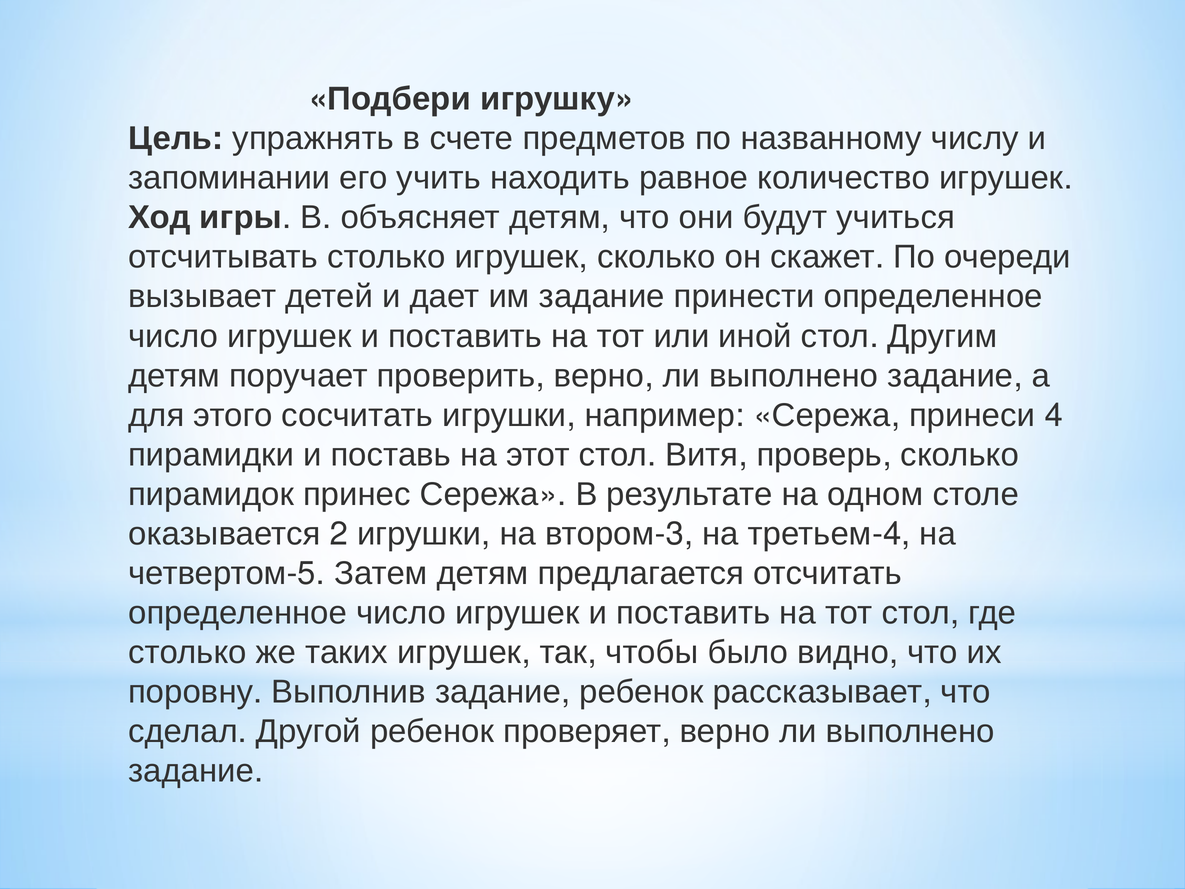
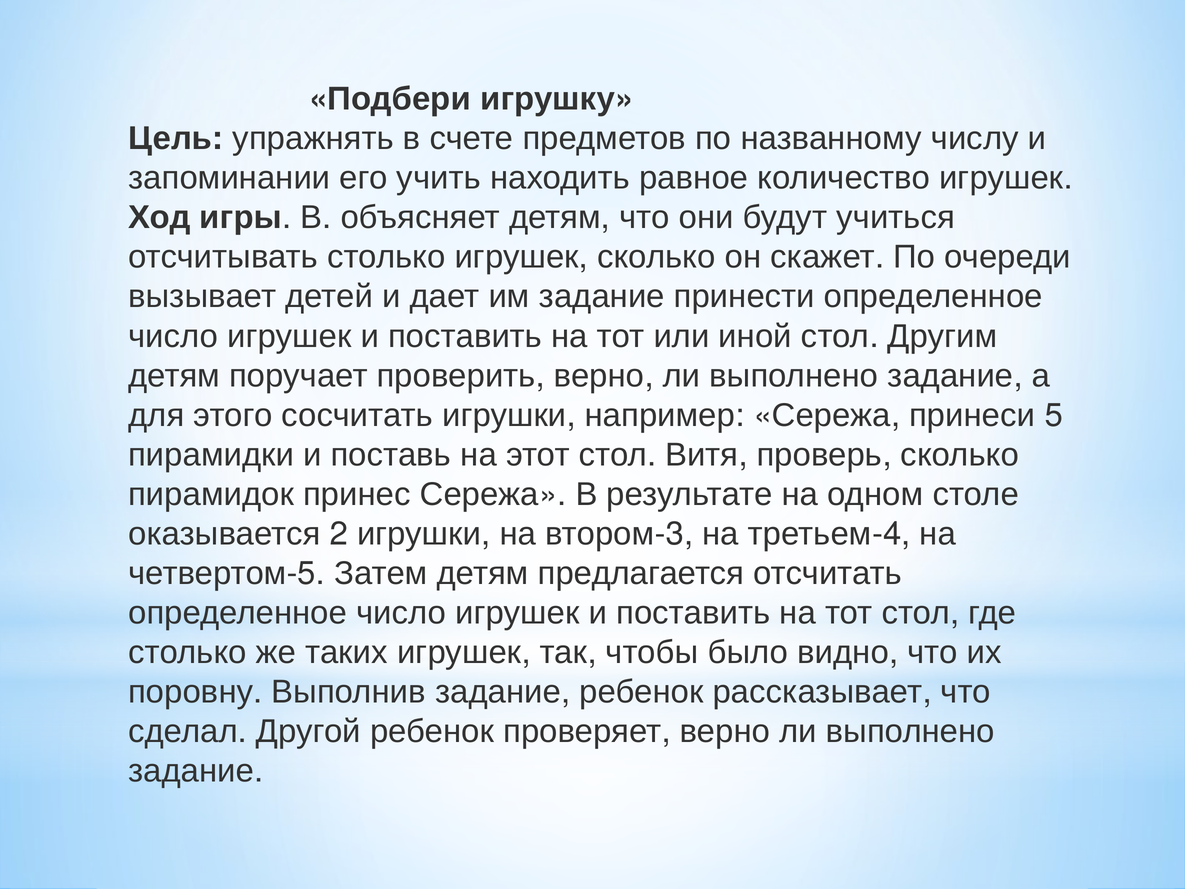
4: 4 -> 5 (1054, 415)
